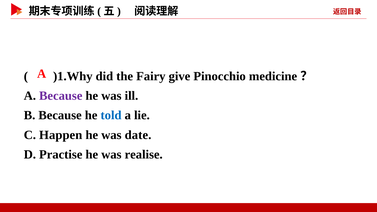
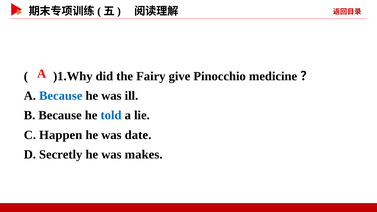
Because colour: purple -> blue (61, 96)
Practise: Practise -> Secretly (61, 155)
realise: realise -> makes (144, 155)
